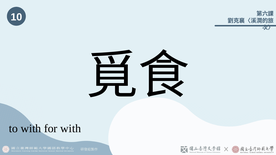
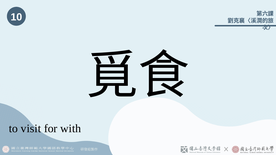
to with: with -> visit (31, 129)
